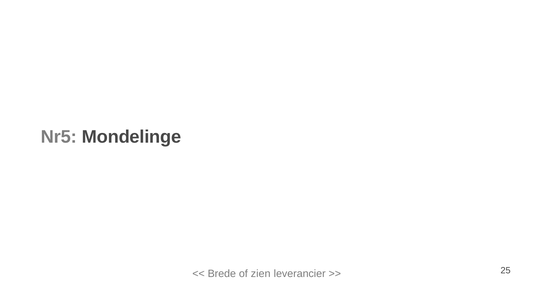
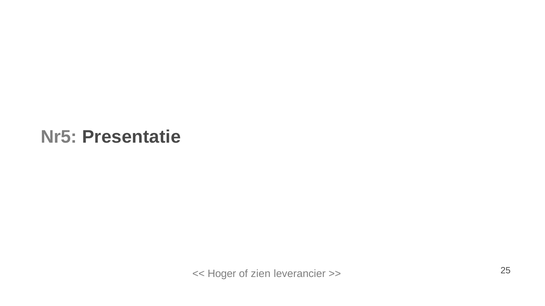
Mondelinge: Mondelinge -> Presentatie (131, 137)
Brede: Brede -> Hoger (222, 274)
